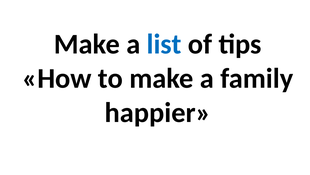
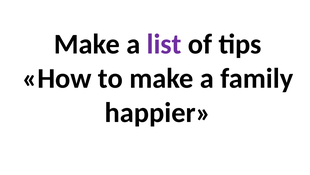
list colour: blue -> purple (164, 44)
